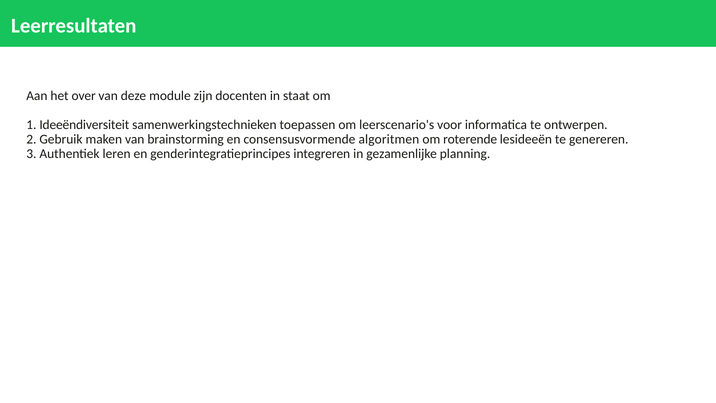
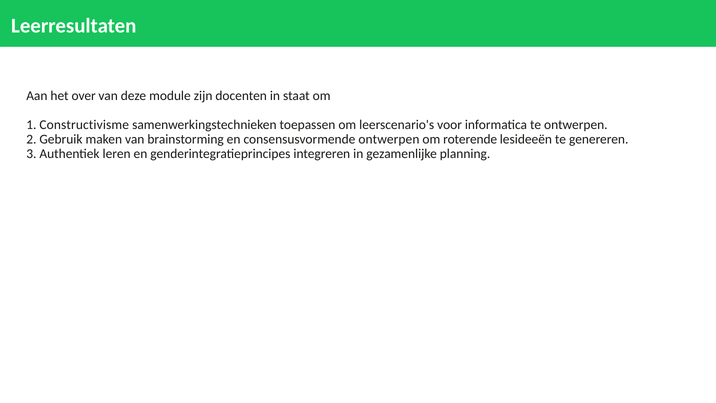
Ideeëndiversiteit: Ideeëndiversiteit -> Constructivisme (84, 125)
consensusvormende algoritmen: algoritmen -> ontwerpen (389, 139)
